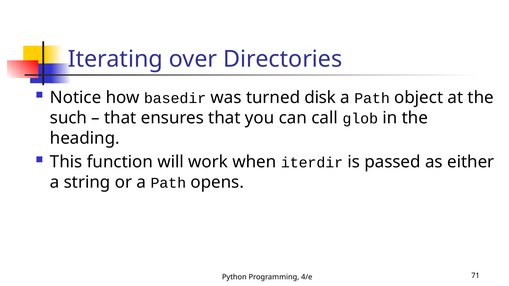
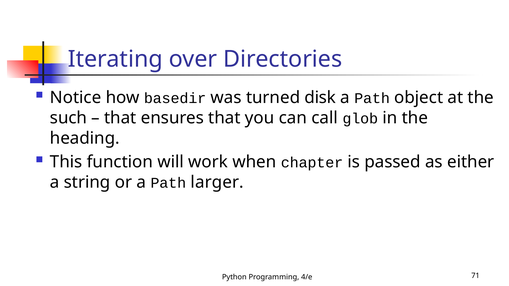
iterdir: iterdir -> chapter (312, 163)
opens: opens -> larger (217, 182)
